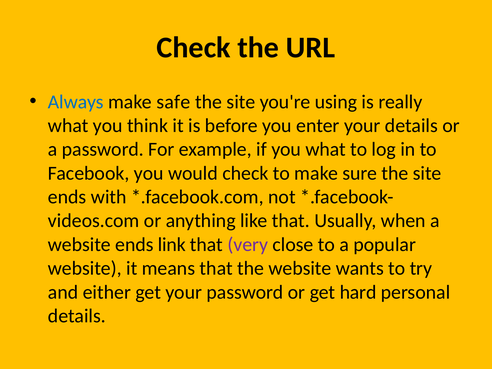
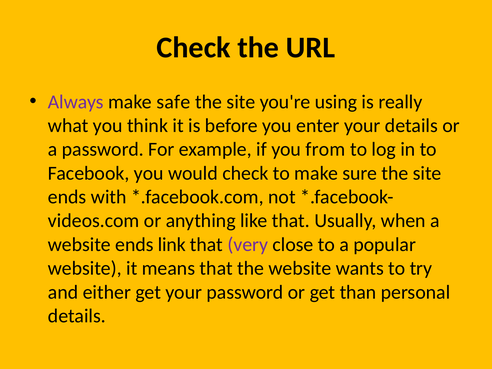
Always colour: blue -> purple (76, 102)
you what: what -> from (325, 149)
hard: hard -> than (358, 292)
